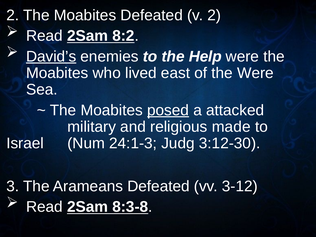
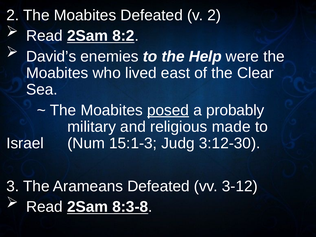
David’s underline: present -> none (51, 56)
the Were: Were -> Clear (255, 73)
attacked: attacked -> probably (235, 110)
24:1-3: 24:1-3 -> 15:1-3 (133, 143)
